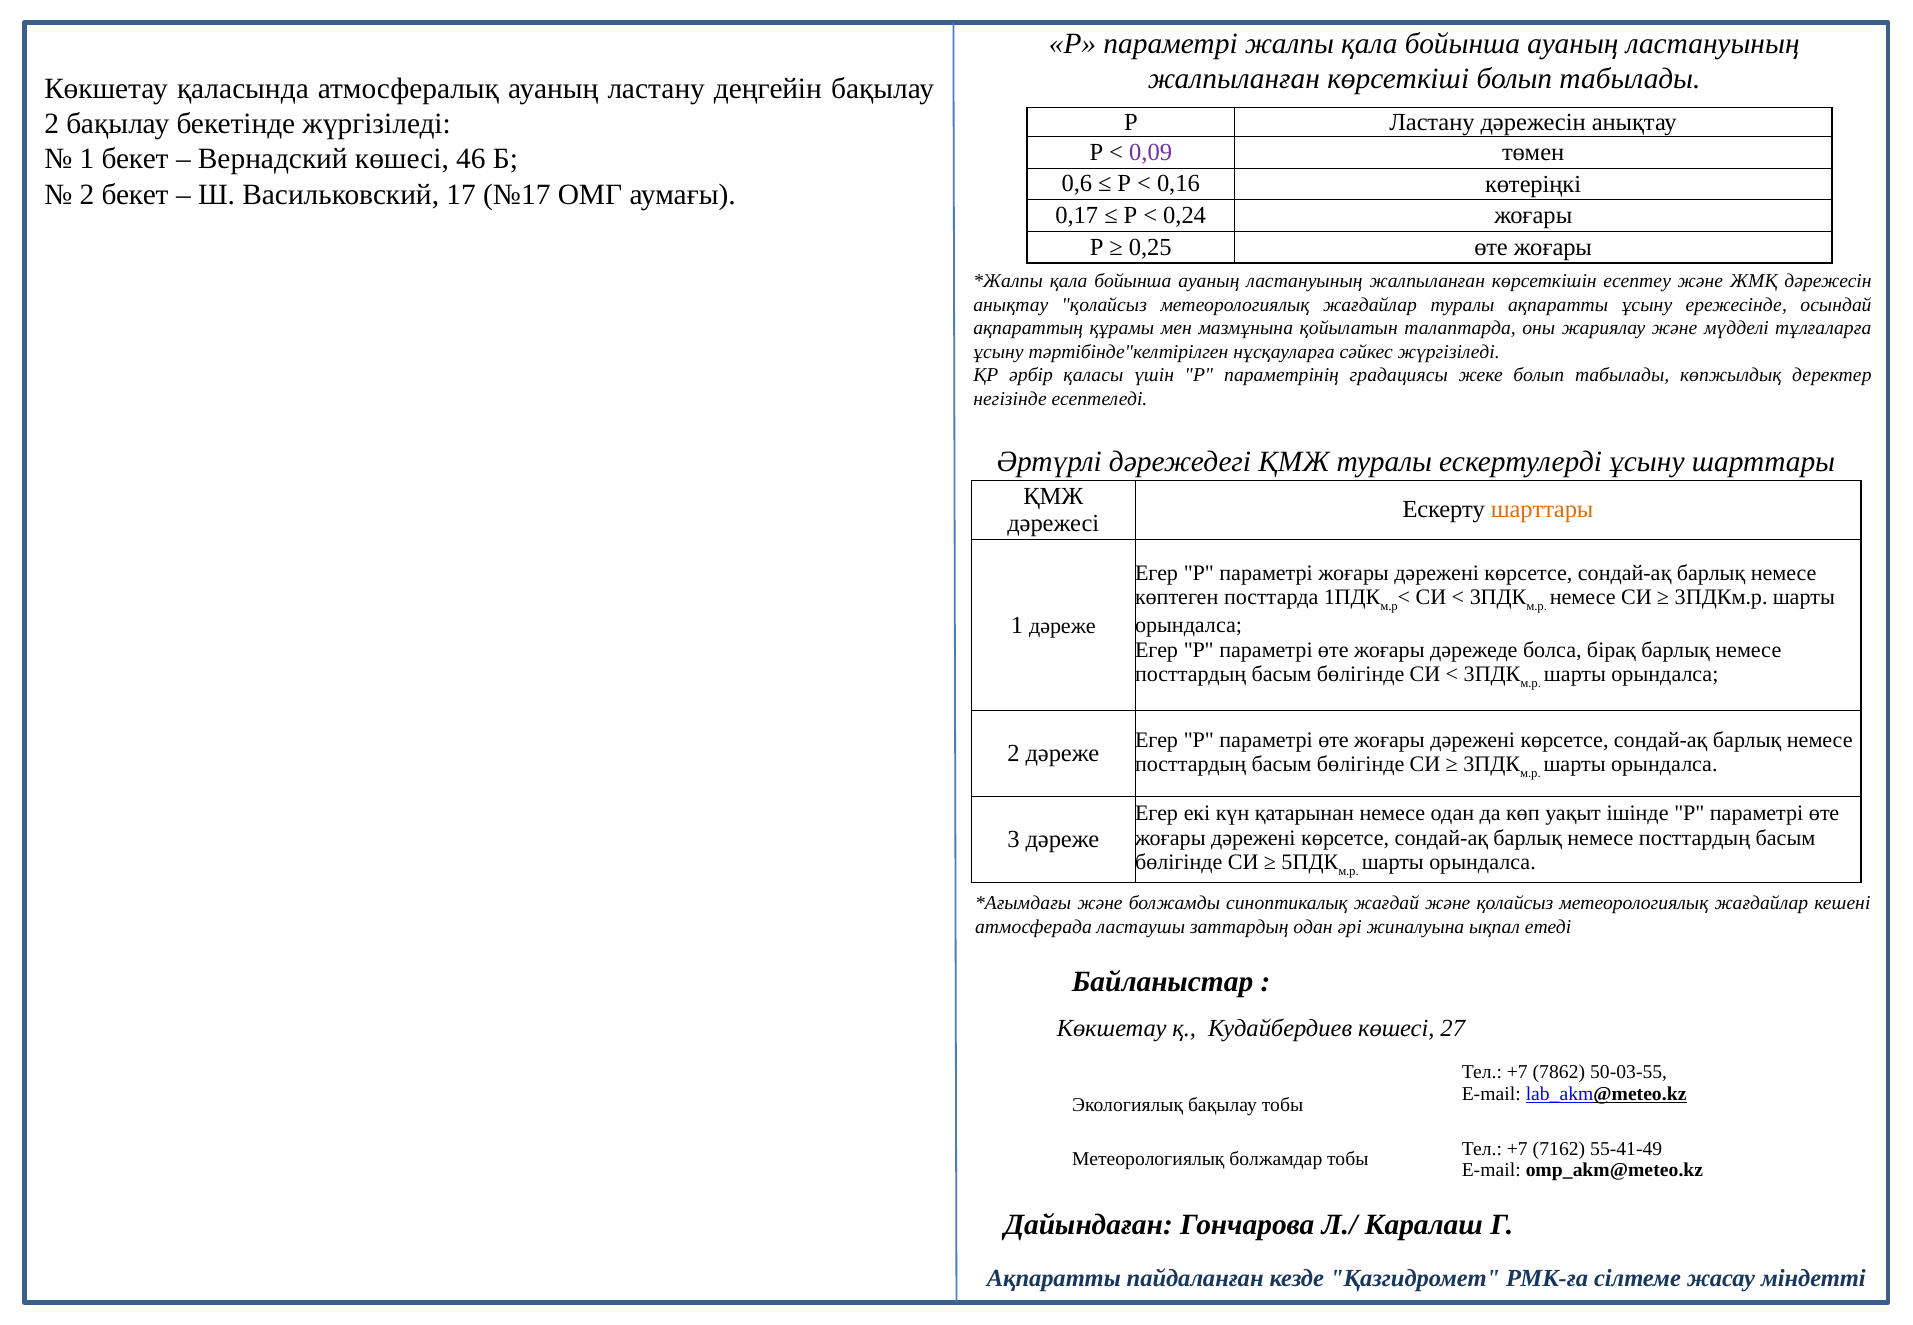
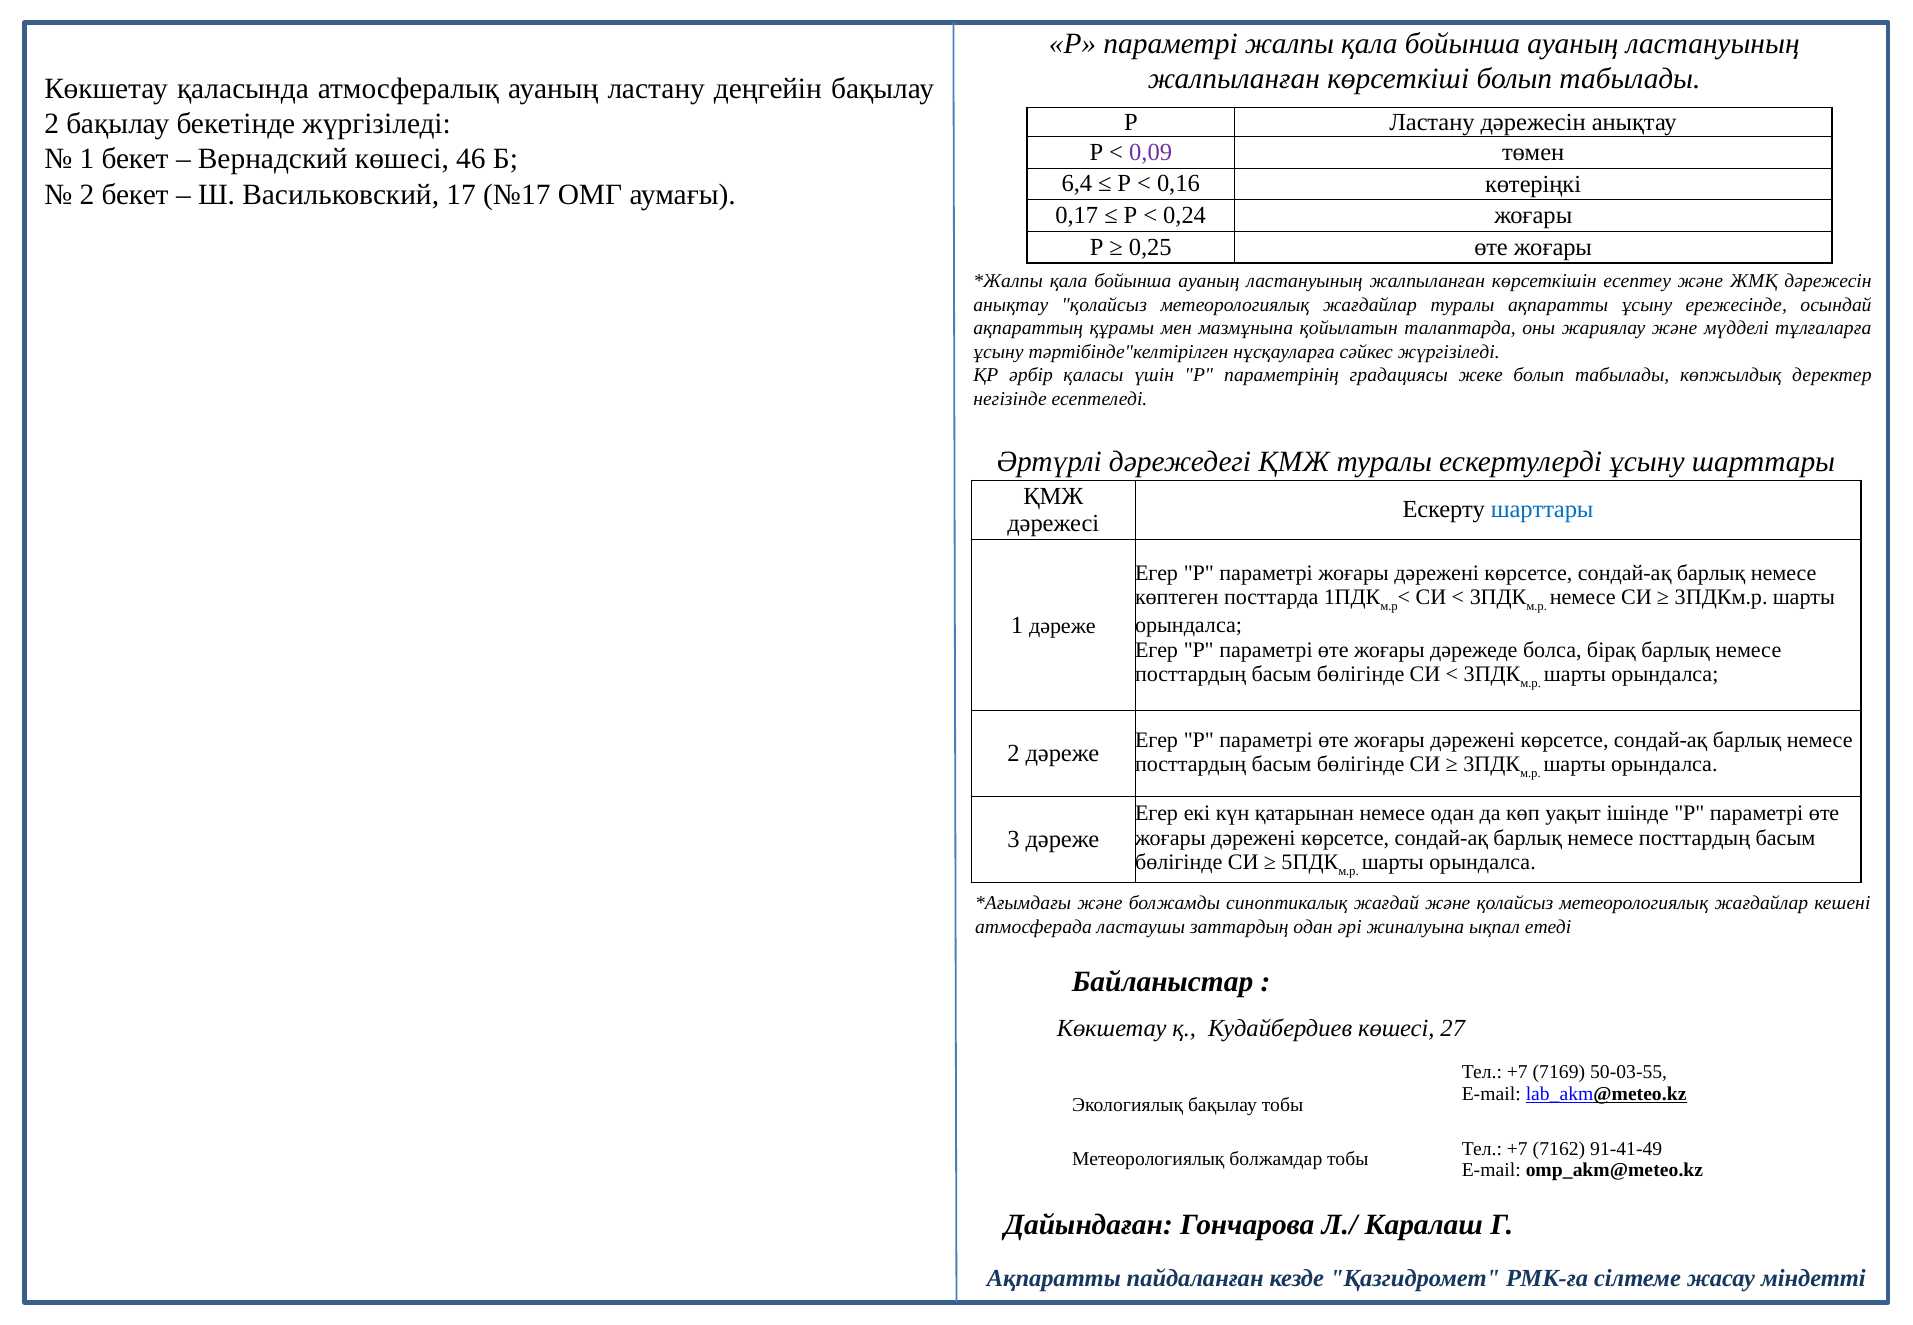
0,6: 0,6 -> 6,4 (1077, 184)
шарттары colour: orange -> blue (1542, 510)
7862: 7862 -> 7169 (1559, 1072)
55-41-49: 55-41-49 -> 91-41-49 (1626, 1148)
